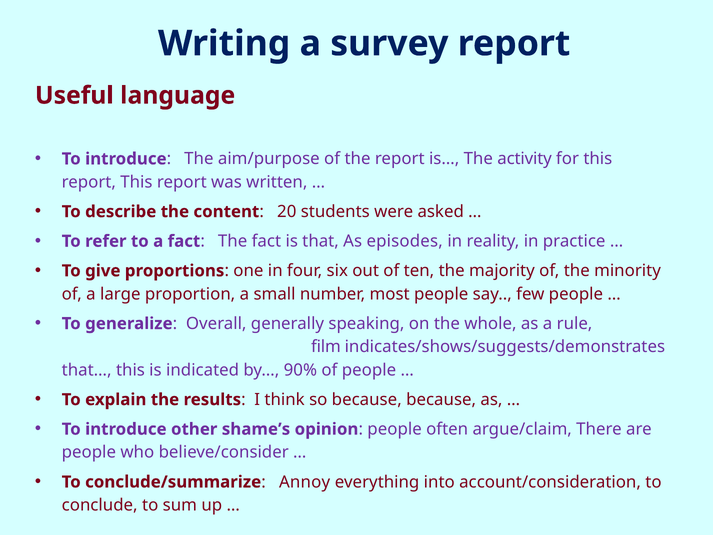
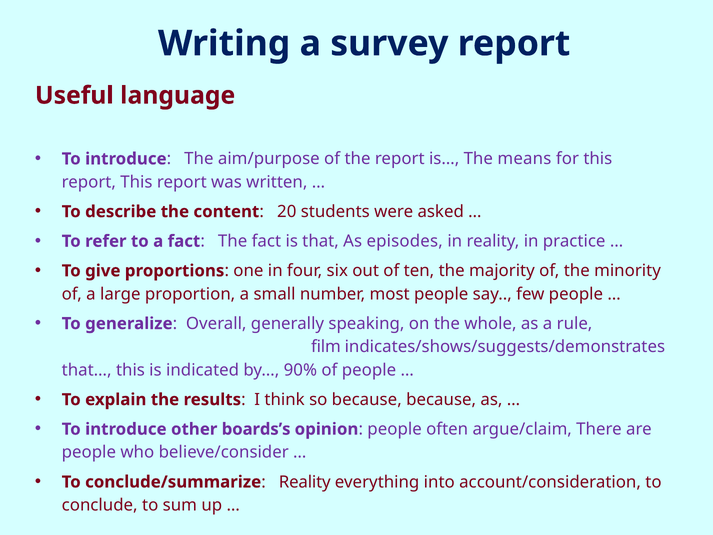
activity: activity -> means (524, 159)
shame’s: shame’s -> boards’s (256, 429)
conclude/summarize Annoy: Annoy -> Reality (305, 482)
